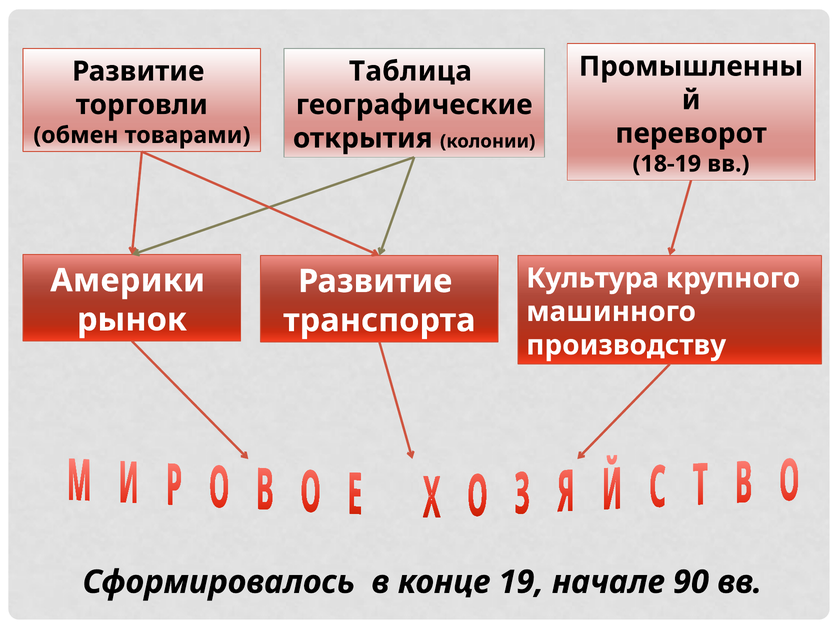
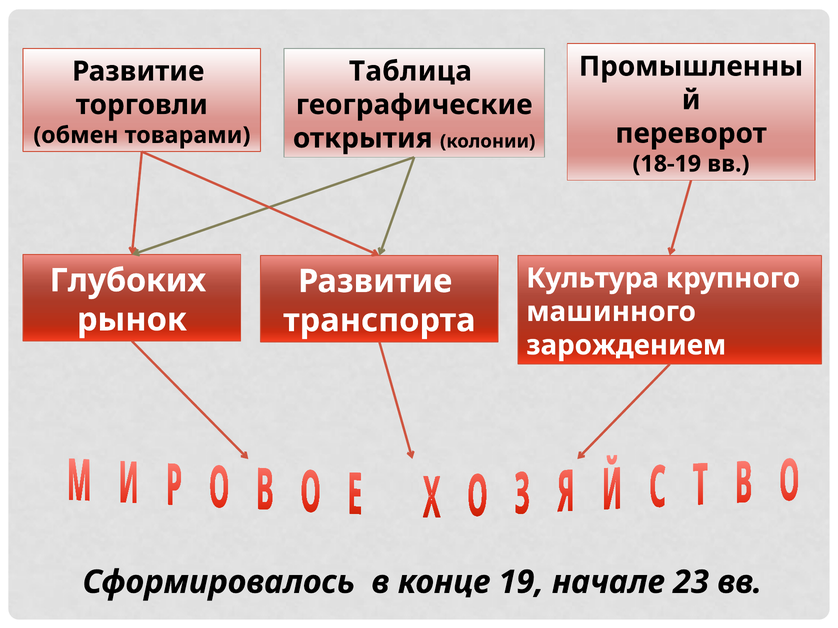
Америки: Америки -> Глубоких (128, 281)
производству: производству -> зарождением (626, 346)
90: 90 -> 23 (691, 583)
